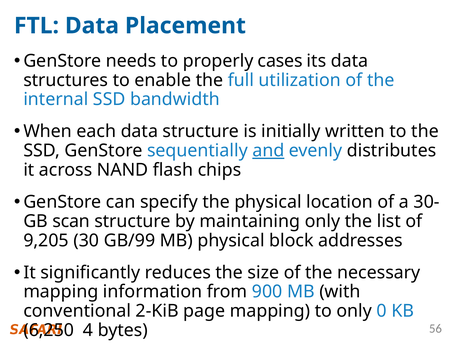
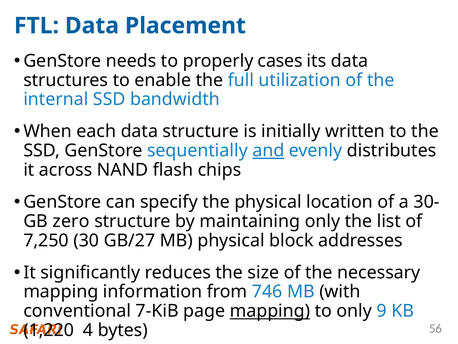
scan: scan -> zero (71, 221)
9,205: 9,205 -> 7,250 (46, 240)
GB/99: GB/99 -> GB/27 (129, 240)
900: 900 -> 746 (267, 291)
2-KiB: 2-KiB -> 7-KiB (157, 311)
mapping underline: none -> present (270, 311)
0: 0 -> 9 (382, 311)
6,250: 6,250 -> 1,220 (49, 330)
